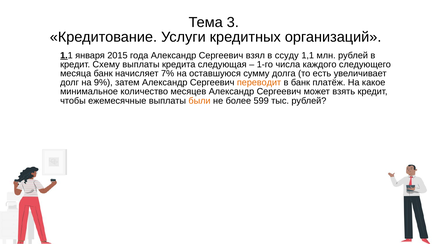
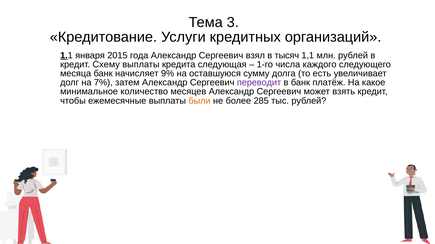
ссуду: ссуду -> тысяч (287, 56)
7%: 7% -> 9% (168, 74)
9%: 9% -> 7% (103, 83)
переводит colour: orange -> purple (259, 83)
599: 599 -> 285 (261, 101)
